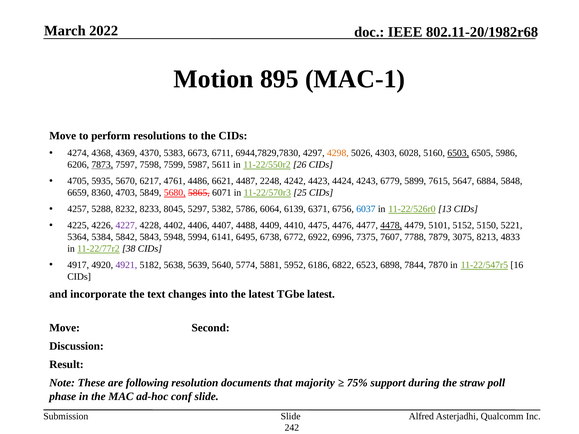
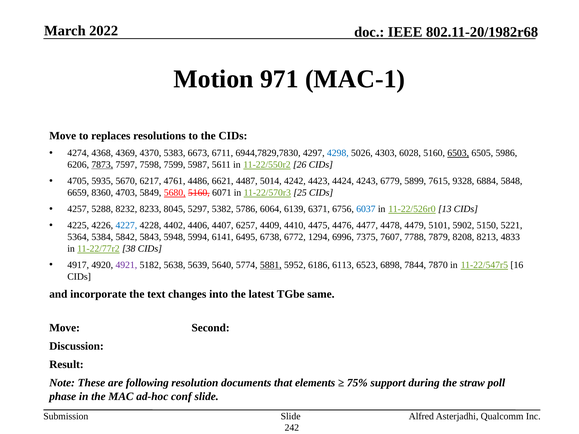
895: 895 -> 971 (279, 79)
perform: perform -> replaces (111, 136)
4298 colour: orange -> blue (338, 153)
2248: 2248 -> 5014 (271, 181)
5647: 5647 -> 9328 (463, 181)
5680 5865: 5865 -> 5160 (199, 193)
4227 colour: purple -> blue (126, 226)
4488: 4488 -> 6257 (247, 226)
4478 underline: present -> none (391, 226)
5152: 5152 -> 5902 (463, 226)
6922: 6922 -> 1294 (319, 237)
3075: 3075 -> 8208 (463, 237)
5881 underline: none -> present (271, 265)
6822: 6822 -> 6113 (343, 265)
TGbe latest: latest -> same (321, 294)
majority: majority -> elements (315, 383)
